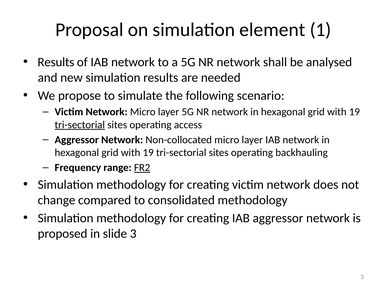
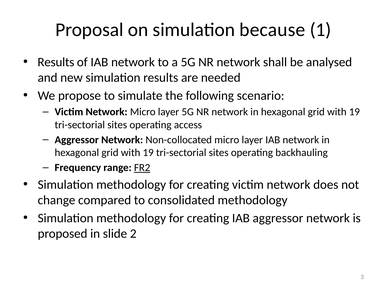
element: element -> because (272, 30)
tri-sectorial underline: present -> none (80, 125)
slide 3: 3 -> 2 (133, 234)
